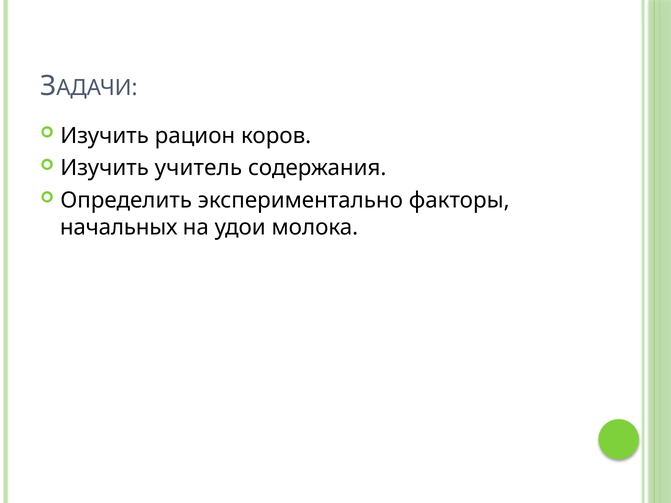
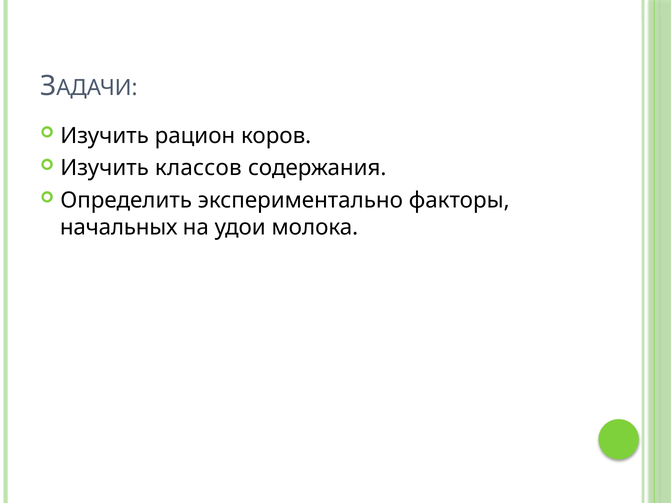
учитель: учитель -> классов (198, 168)
